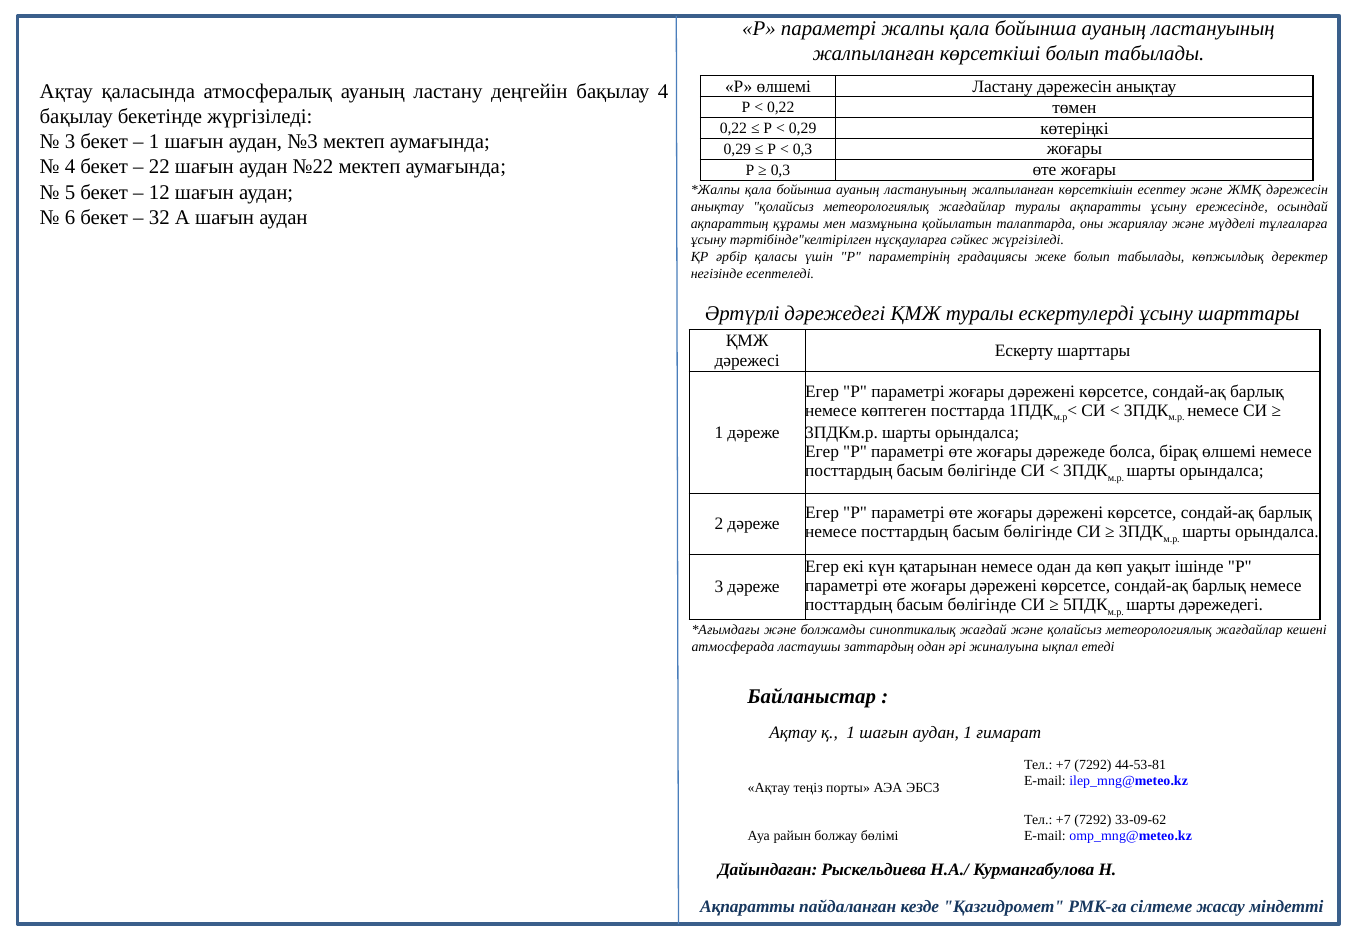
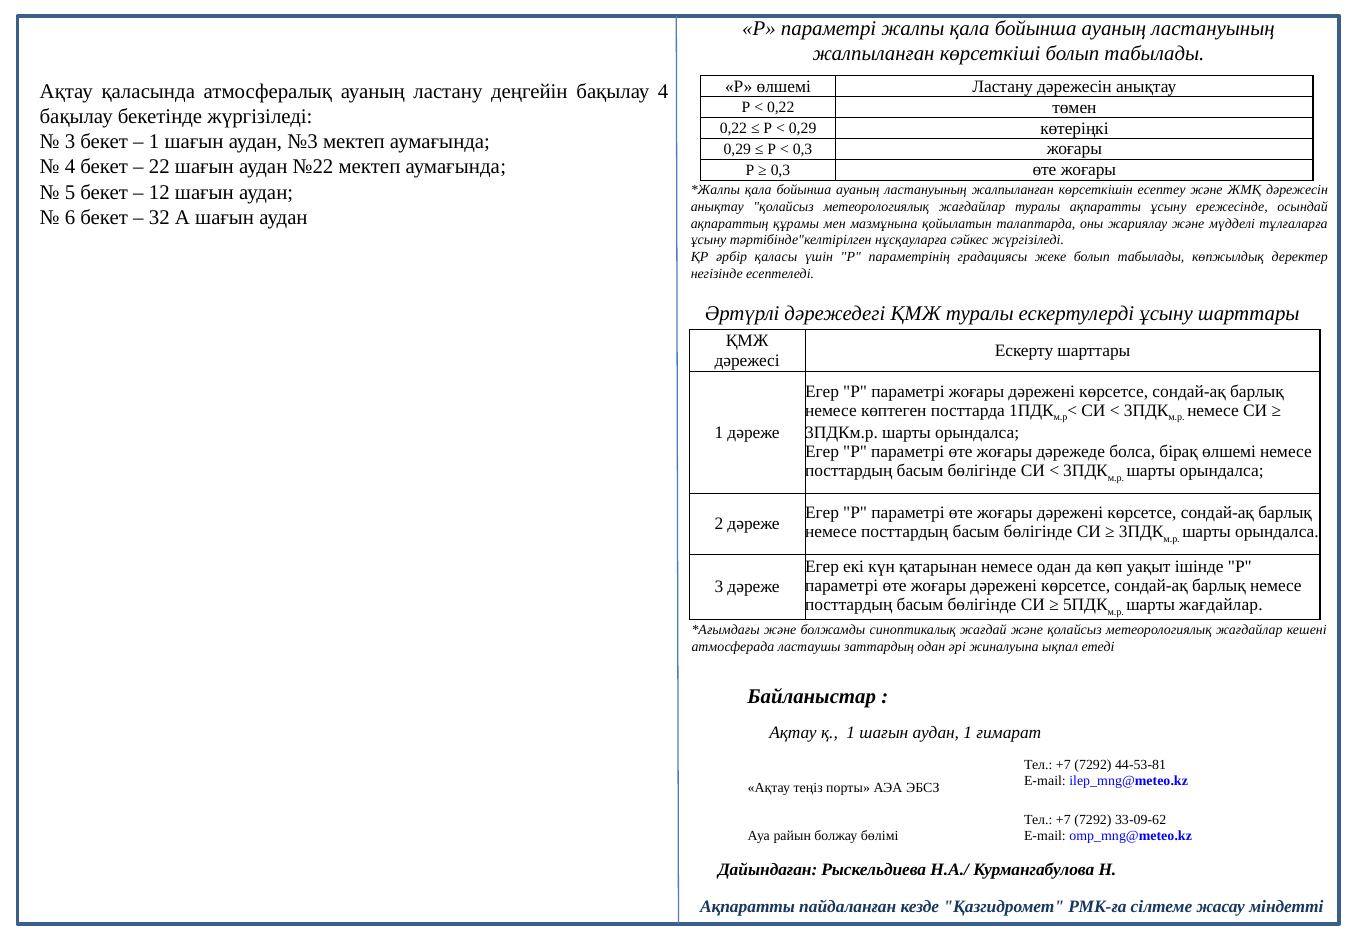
шарты дәрежедегі: дәрежедегі -> жағдайлар (1221, 605)
